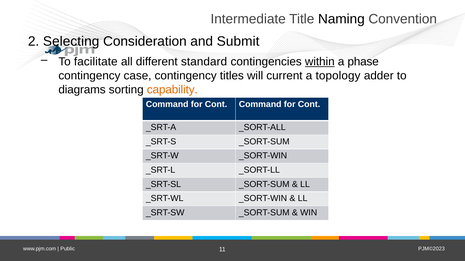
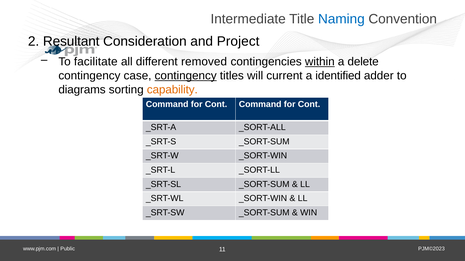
Naming colour: black -> blue (341, 19)
Selecting: Selecting -> Resultant (71, 42)
Submit: Submit -> Project (238, 42)
standard: standard -> removed (204, 62)
phase: phase -> delete (363, 62)
contingency underline: none -> present (186, 76)
topology: topology -> identified (338, 76)
